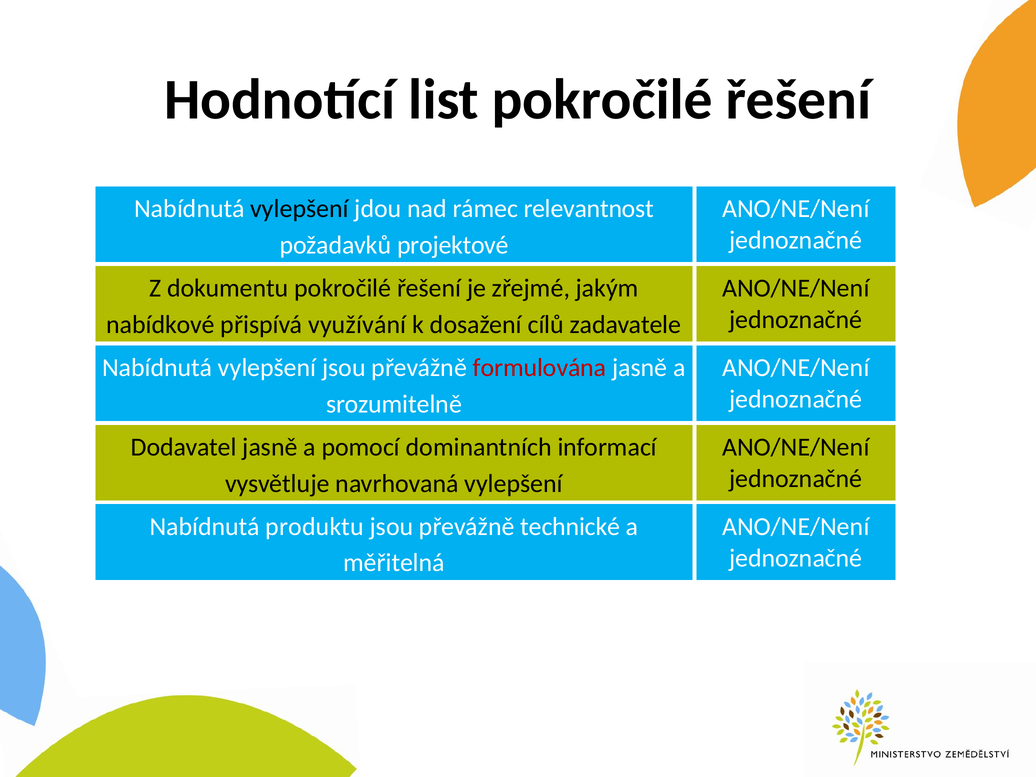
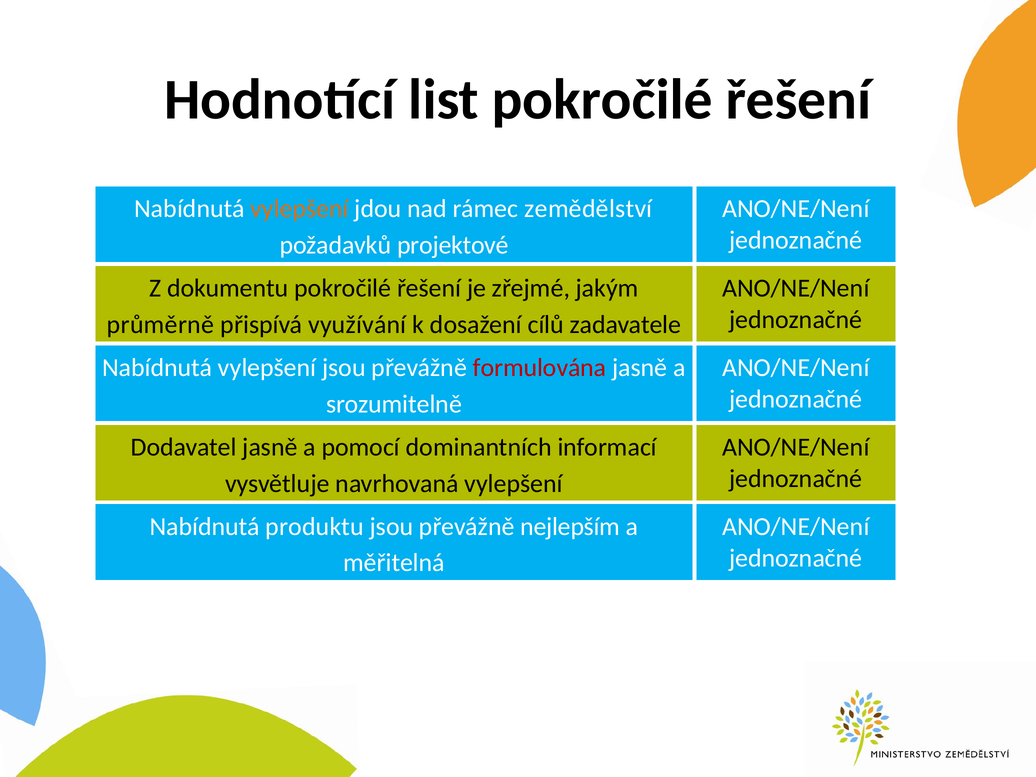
vylepšení colour: black -> orange (299, 209)
relevantnost: relevantnost -> zemědělství (588, 209)
nabídkové: nabídkové -> průměrně (160, 325)
technické: technické -> nejlepším (570, 527)
